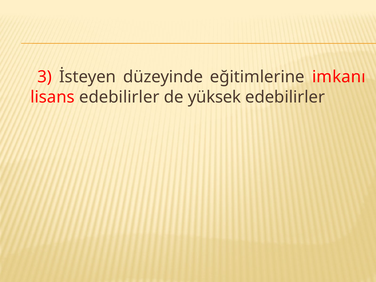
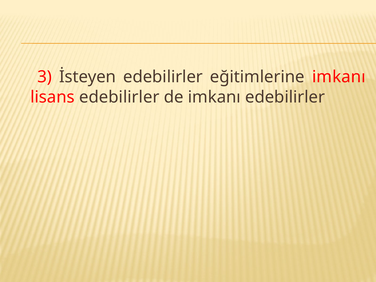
İsteyen düzeyinde: düzeyinde -> edebilirler (163, 77)
de yüksek: yüksek -> imkanı (214, 97)
